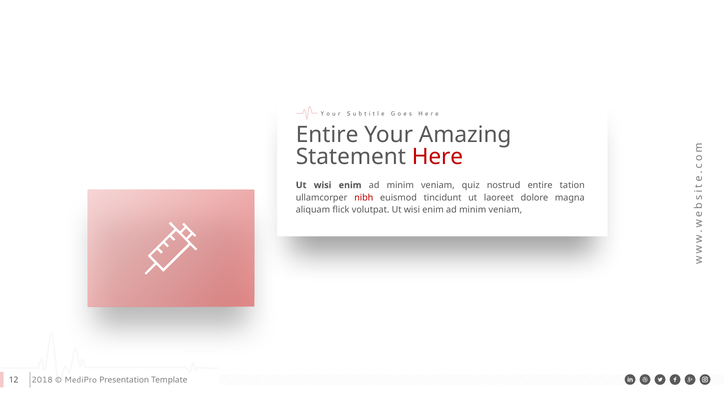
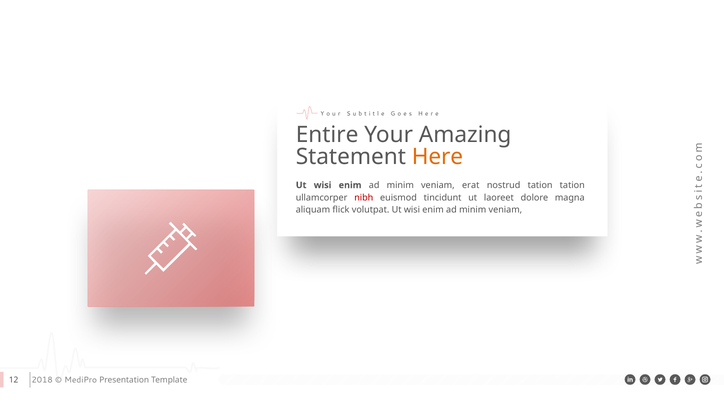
Here colour: red -> orange (437, 157)
quiz: quiz -> erat (471, 185)
nostrud entire: entire -> tation (540, 185)
